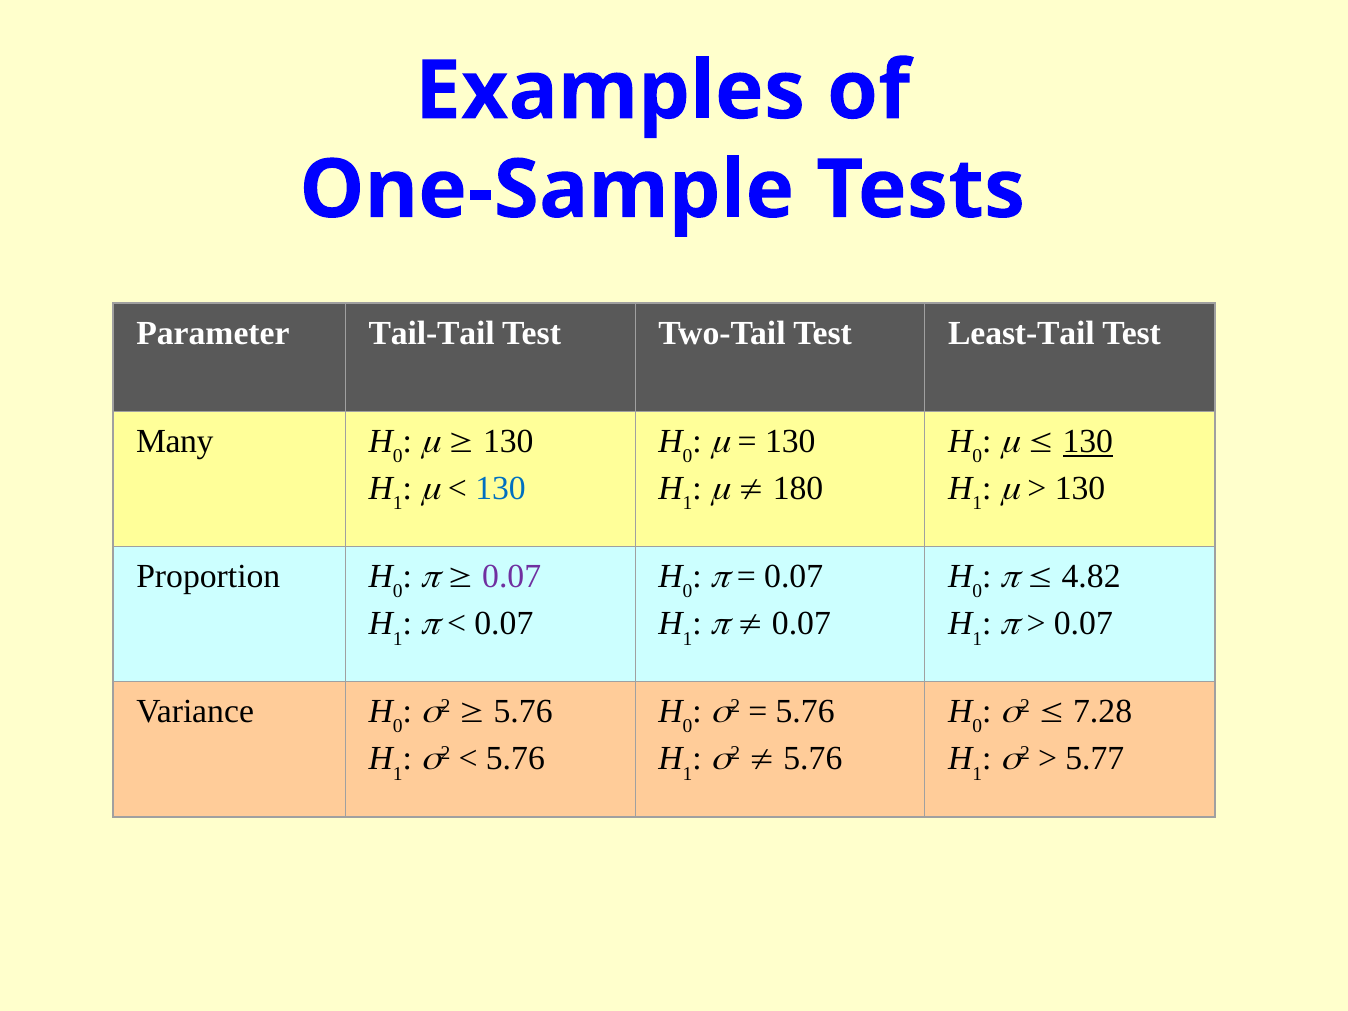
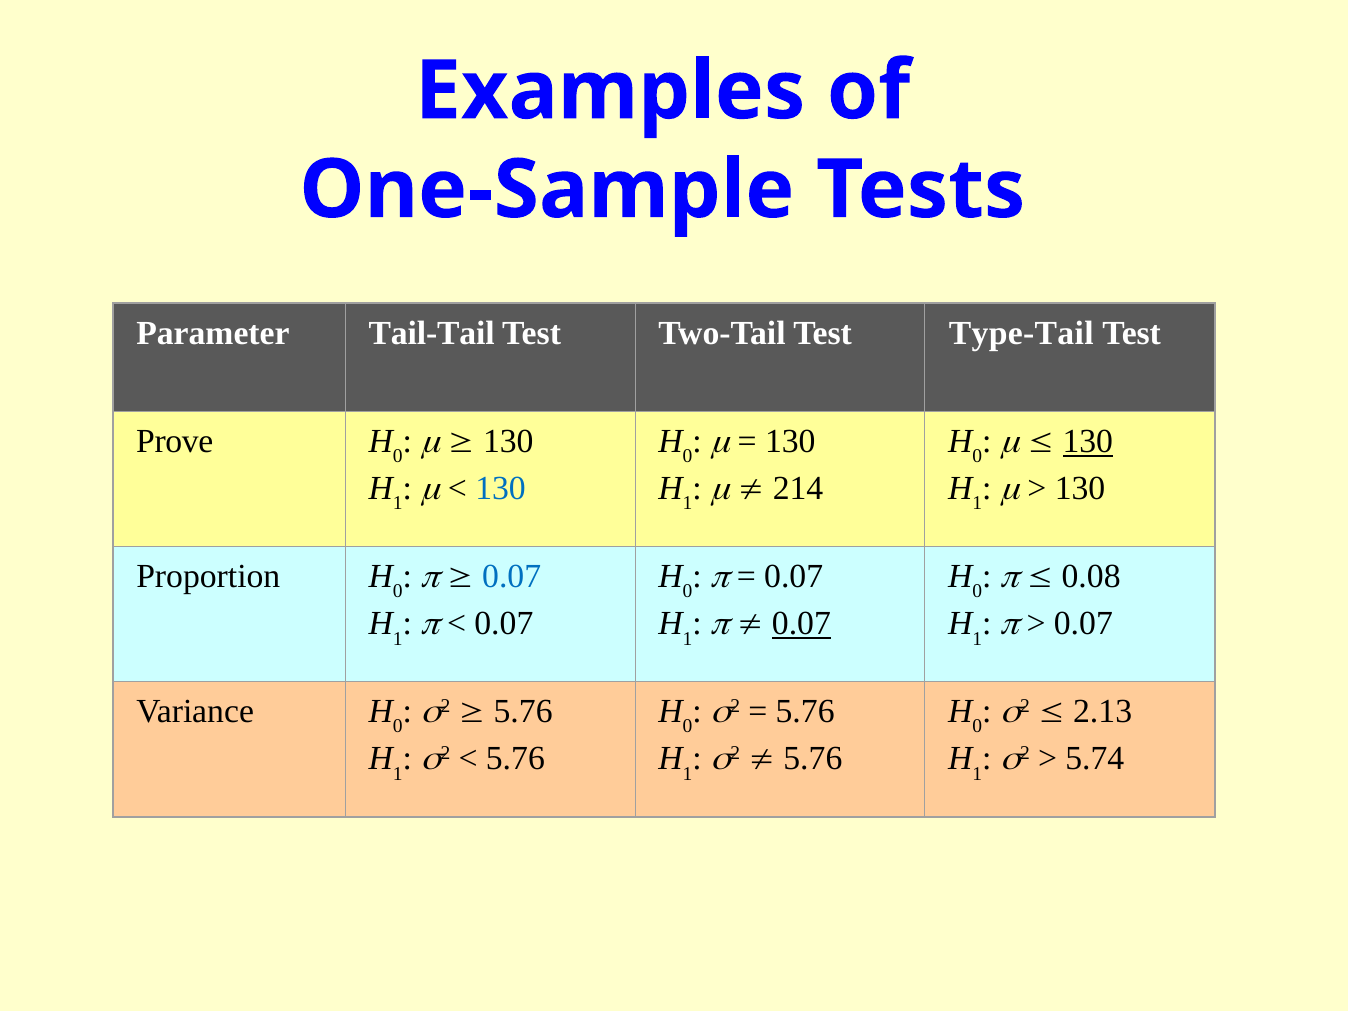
Least-Tail: Least-Tail -> Type-Tail (1021, 333)
Many: Many -> Prove (175, 441)
180: 180 -> 214 (798, 489)
0.07 colour: purple -> blue (512, 576)
4.82: 4.82 -> 0.08 (1091, 576)
0.07 underline: none -> present (801, 624)
7.28: 7.28 -> 2.13 (1103, 711)
5.77: 5.77 -> 5.74 (1095, 759)
